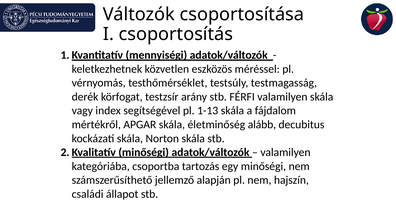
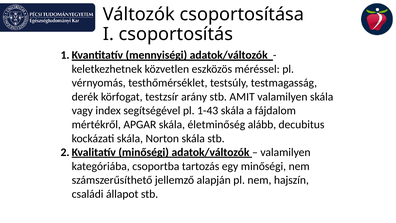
FÉRFI: FÉRFI -> AMIT (242, 97)
1-13: 1-13 -> 1-43 (208, 111)
